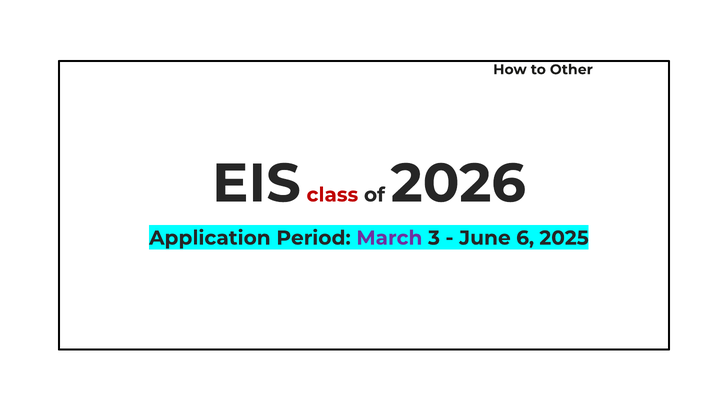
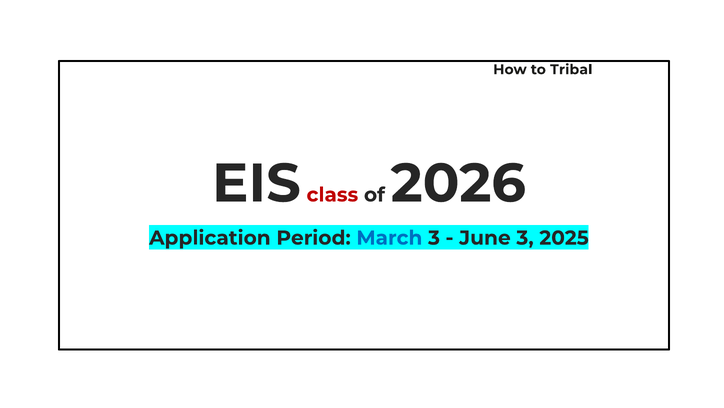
Other: Other -> Tribal (571, 69)
March colour: purple -> blue (389, 238)
June 6: 6 -> 3 (525, 238)
